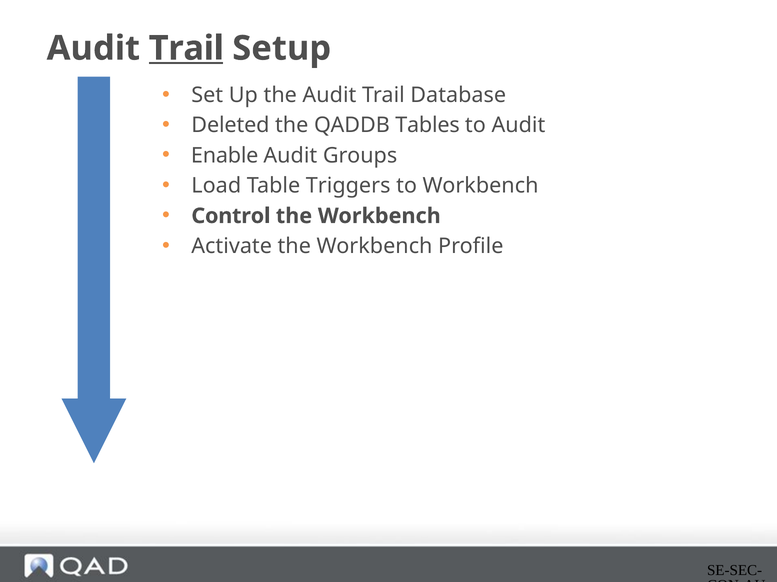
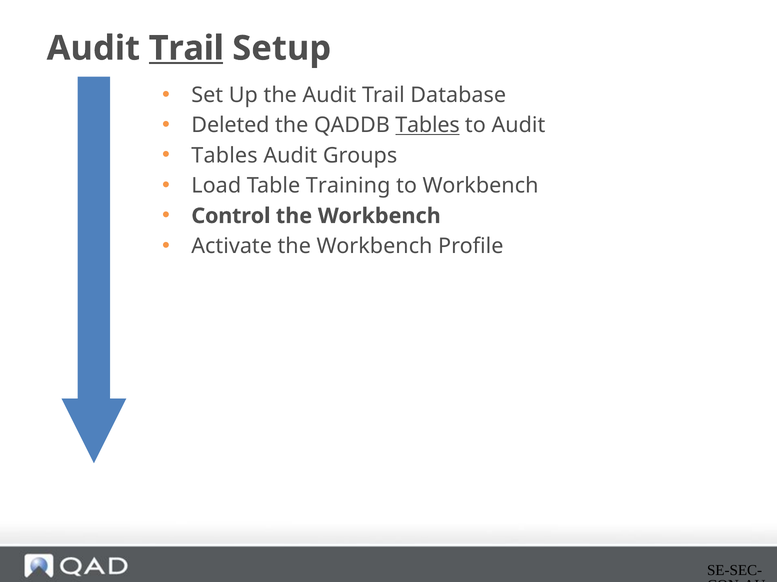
Tables underline: none -> present (428, 125)
Enable: Enable -> Tables (225, 156)
Triggers: Triggers -> Training (348, 186)
